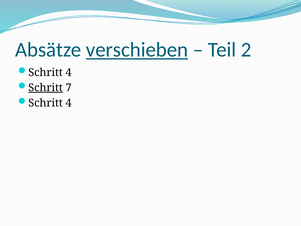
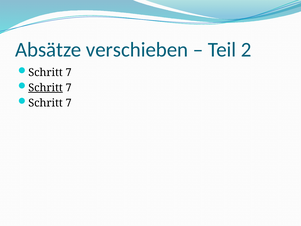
verschieben underline: present -> none (137, 50)
4: 4 -> 7 (69, 72)
4: 4 -> 7 (69, 103)
